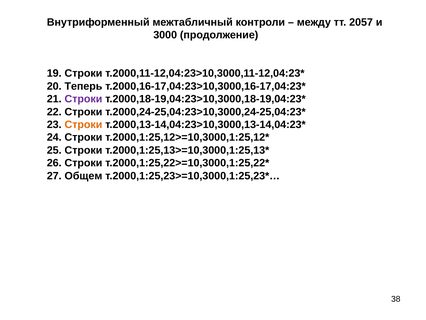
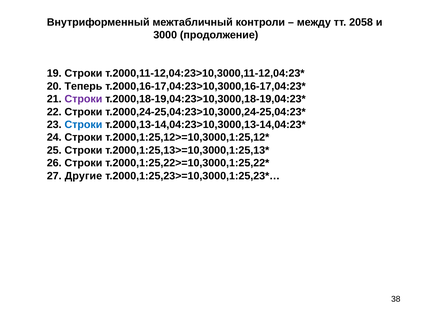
2057: 2057 -> 2058 (361, 22)
Строки colour: orange -> blue (83, 124)
Общем: Общем -> Другие (83, 176)
